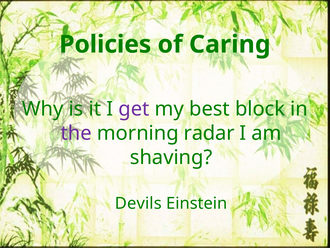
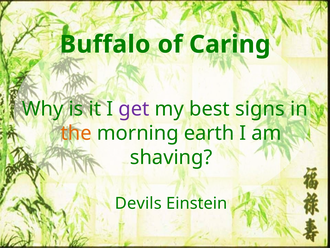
Policies: Policies -> Buffalo (105, 44)
block: block -> signs (260, 109)
the colour: purple -> orange (76, 133)
radar: radar -> earth (209, 133)
